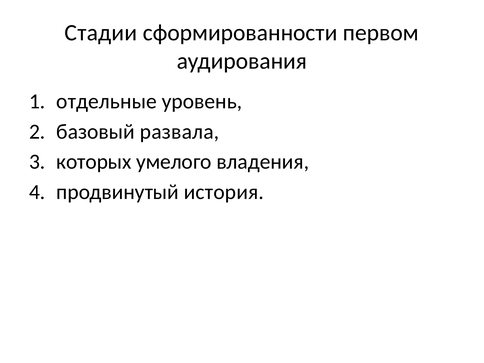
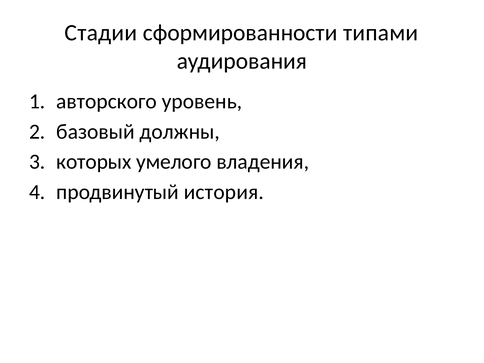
первом: первом -> типами (381, 33)
отдельные: отдельные -> авторского (107, 102)
развала: развала -> должны (180, 132)
